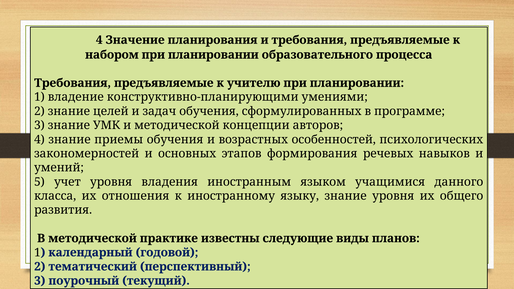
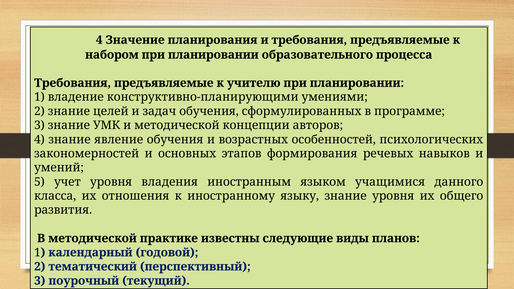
приемы: приемы -> явление (119, 140)
